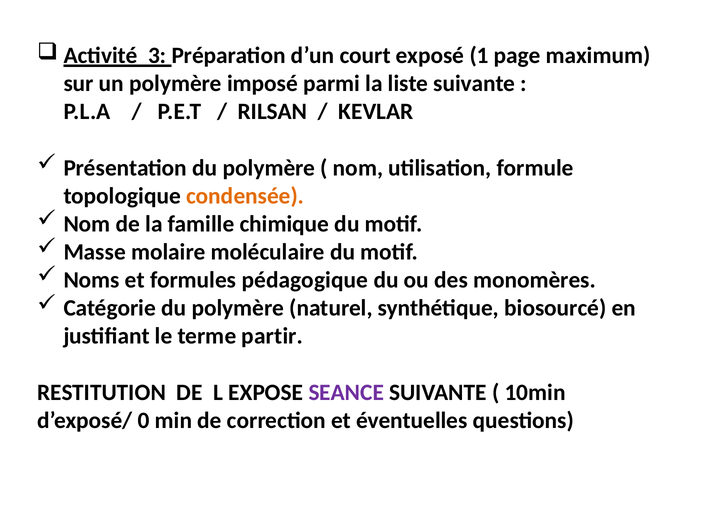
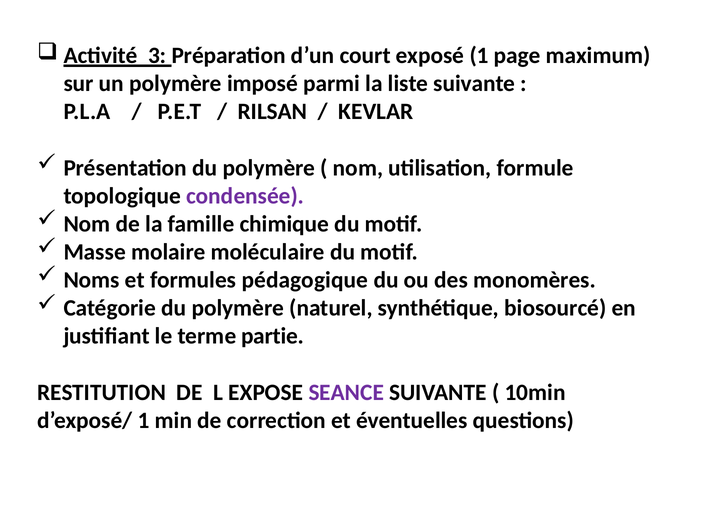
condensée colour: orange -> purple (245, 196)
partir: partir -> partie (273, 336)
d’exposé/ 0: 0 -> 1 (144, 420)
